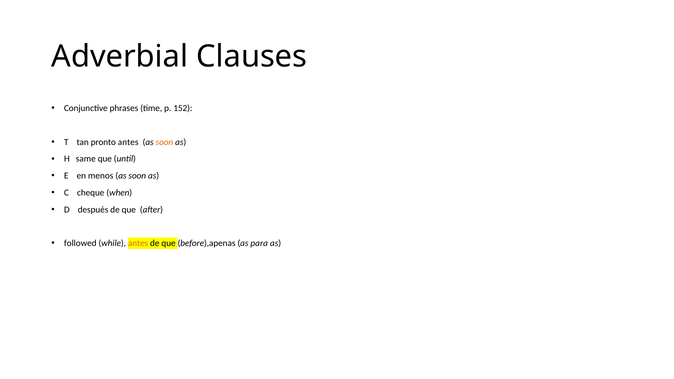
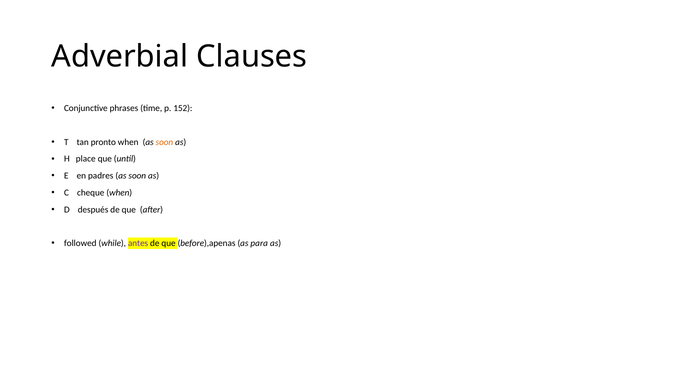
pronto antes: antes -> when (128, 142)
same: same -> place (86, 159)
menos: menos -> padres (101, 176)
antes colour: orange -> purple (138, 243)
